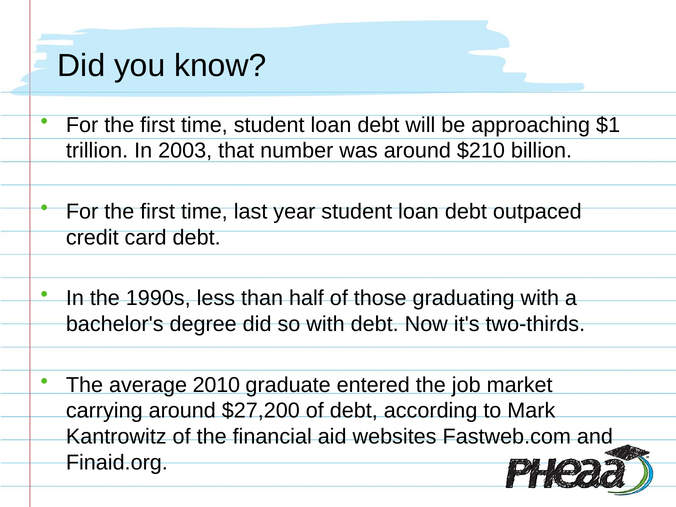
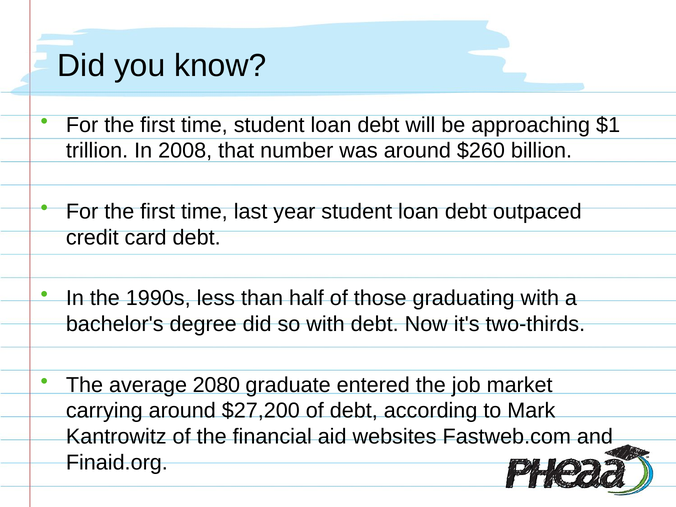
2003: 2003 -> 2008 (185, 151)
$210: $210 -> $260 (481, 151)
2010: 2010 -> 2080 (216, 385)
